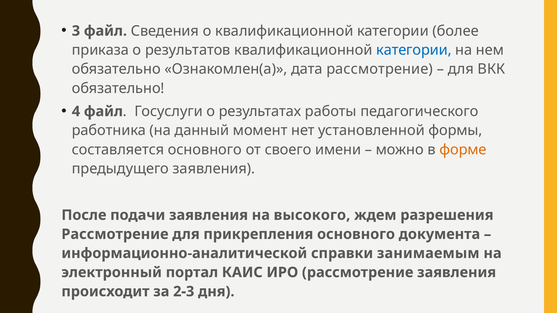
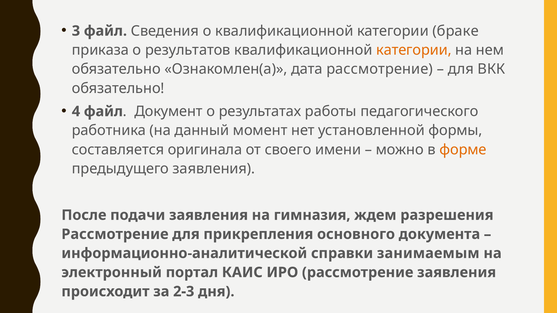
более: более -> браке (456, 31)
категории colour: blue -> orange (414, 50)
Госуслуги: Госуслуги -> Документ (169, 112)
составляется основного: основного -> оригинала (205, 150)
высокого: высокого -> гимназия (312, 215)
